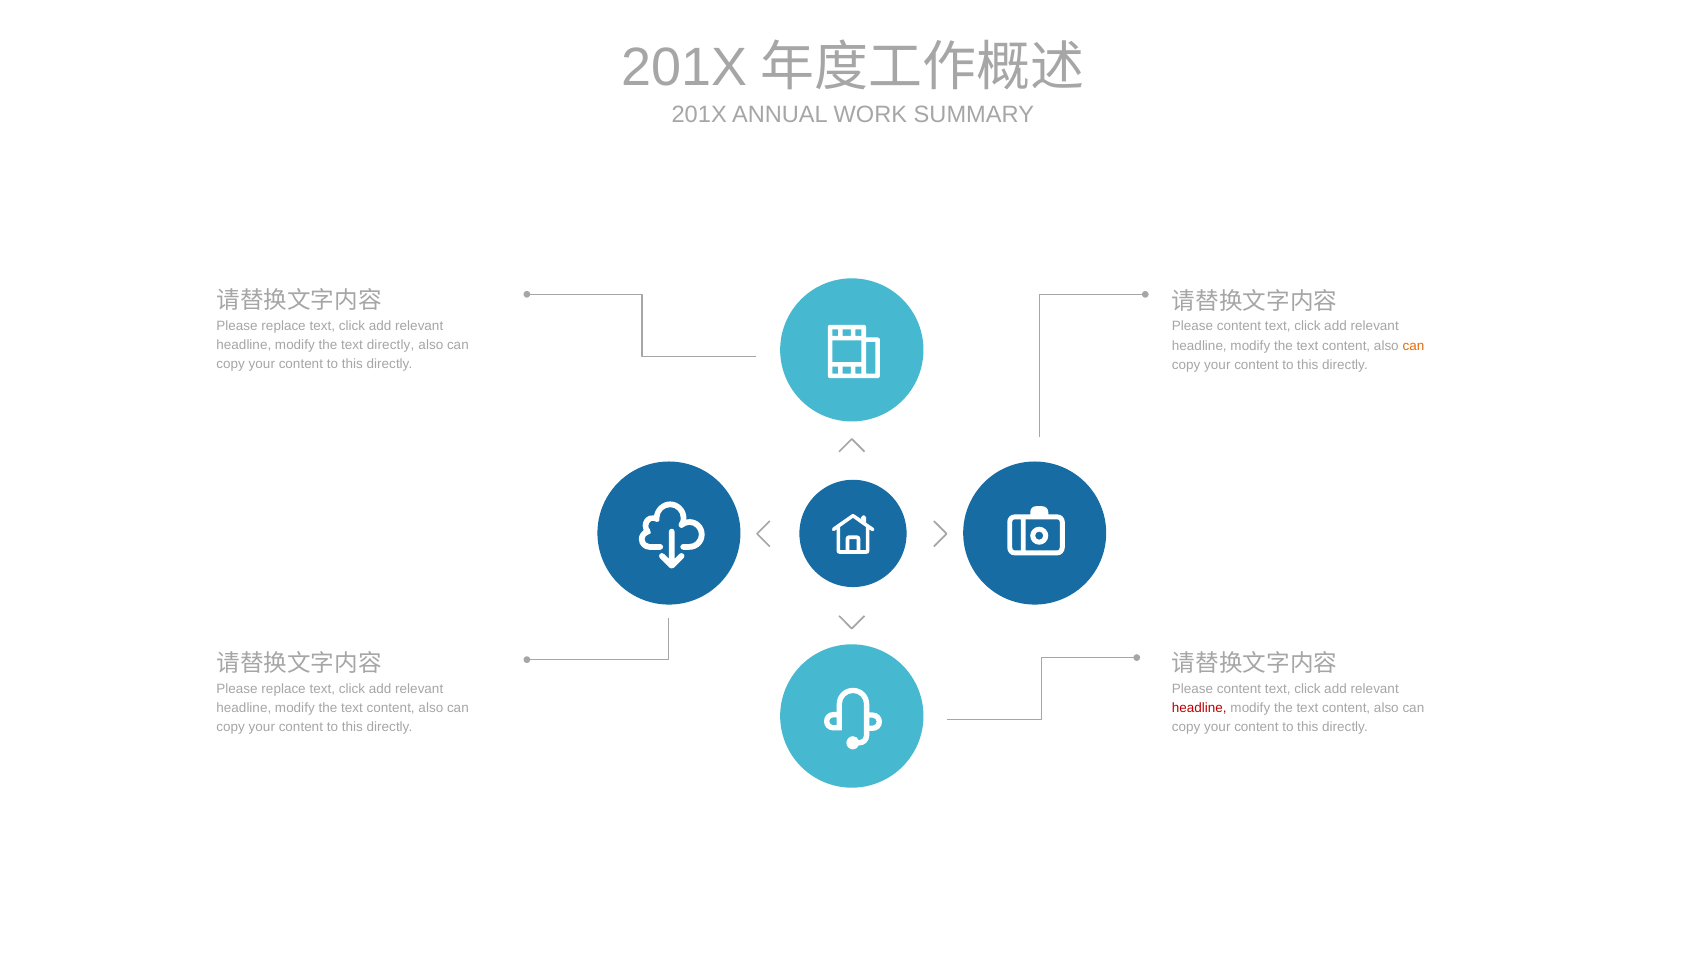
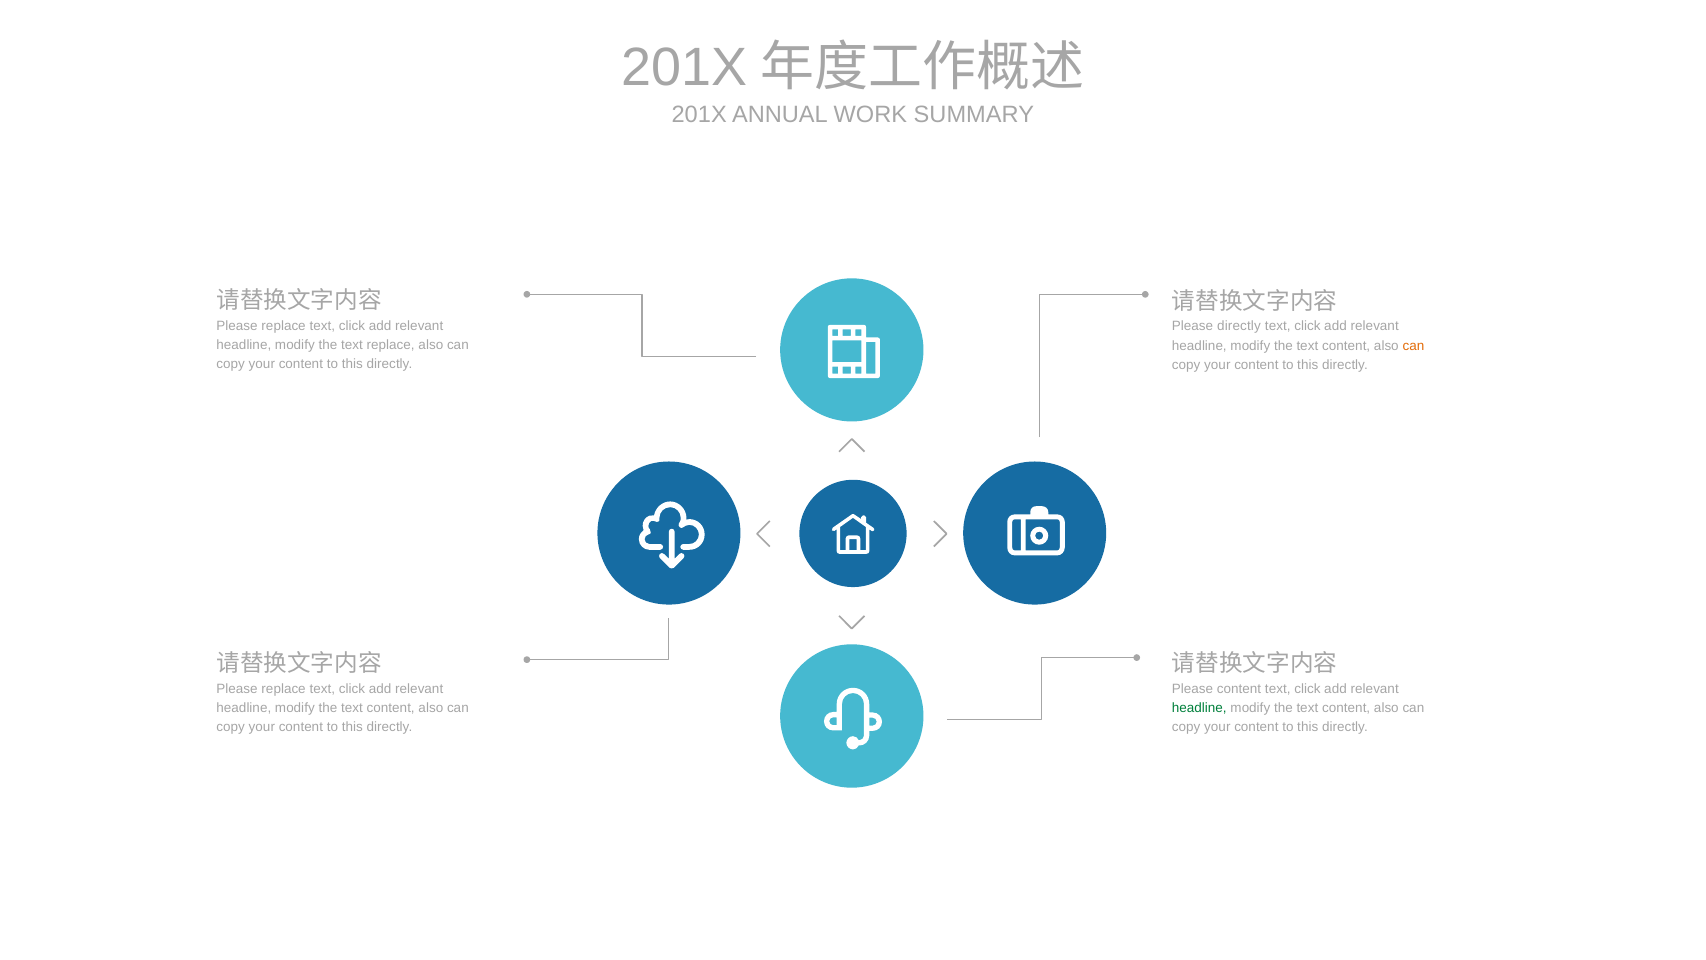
content: content -> directly (1239, 326)
text directly: directly -> replace (391, 345)
headline colour: red -> green (1199, 708)
